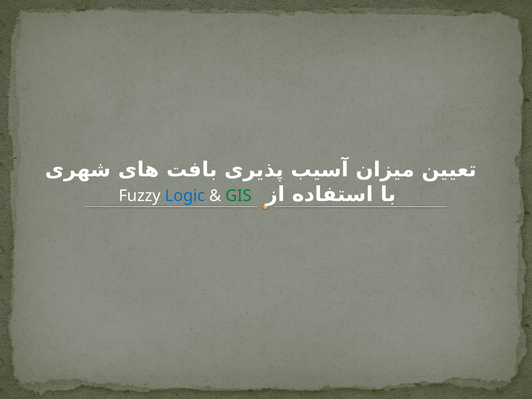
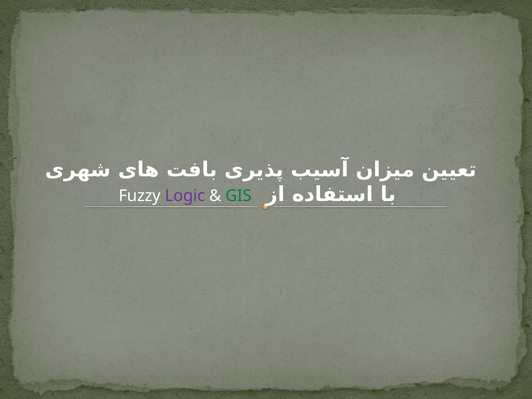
Logic colour: blue -> purple (185, 196)
